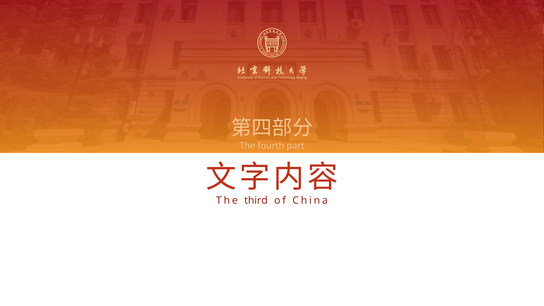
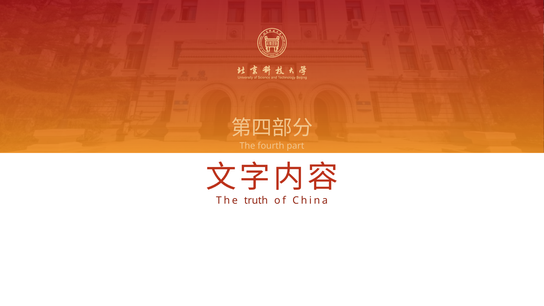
third: third -> truth (256, 200)
